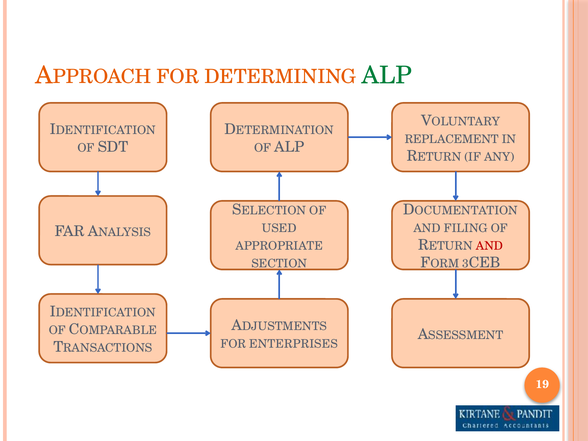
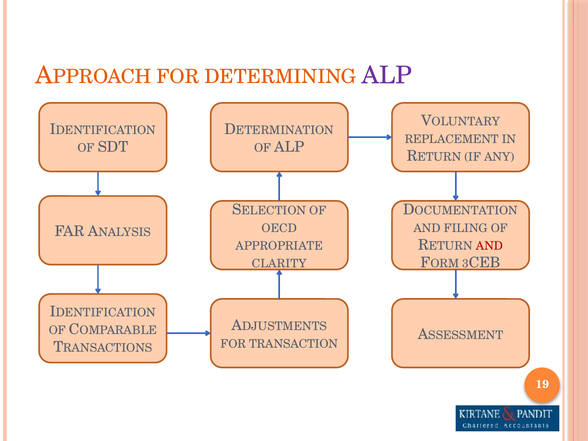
ALP colour: green -> purple (387, 75)
USED: USED -> OECD (279, 228)
SECTION: SECTION -> CLARITY (279, 264)
ENTERPRISES: ENTERPRISES -> TRANSACTION (294, 344)
